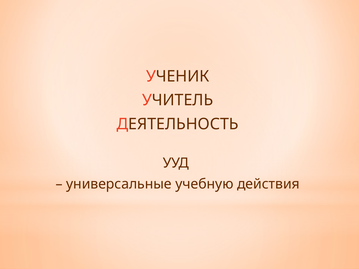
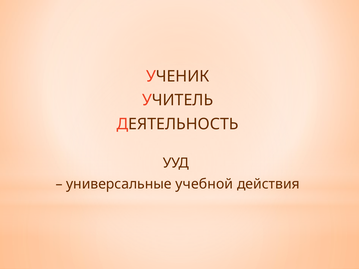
учебную: учебную -> учебной (204, 184)
